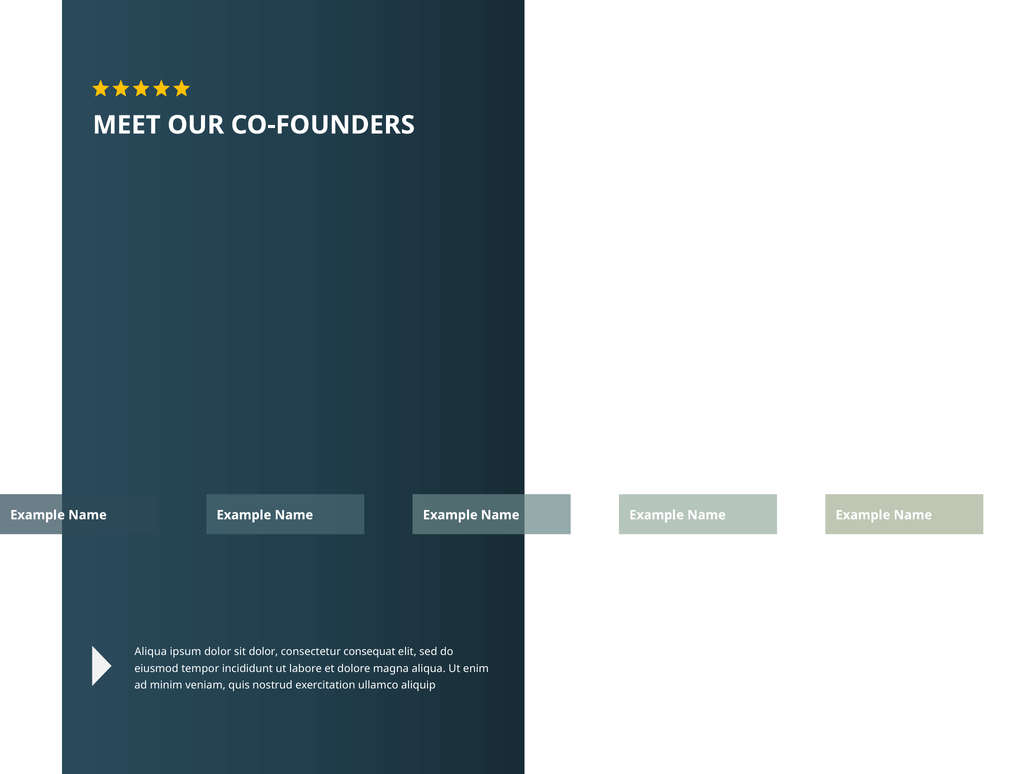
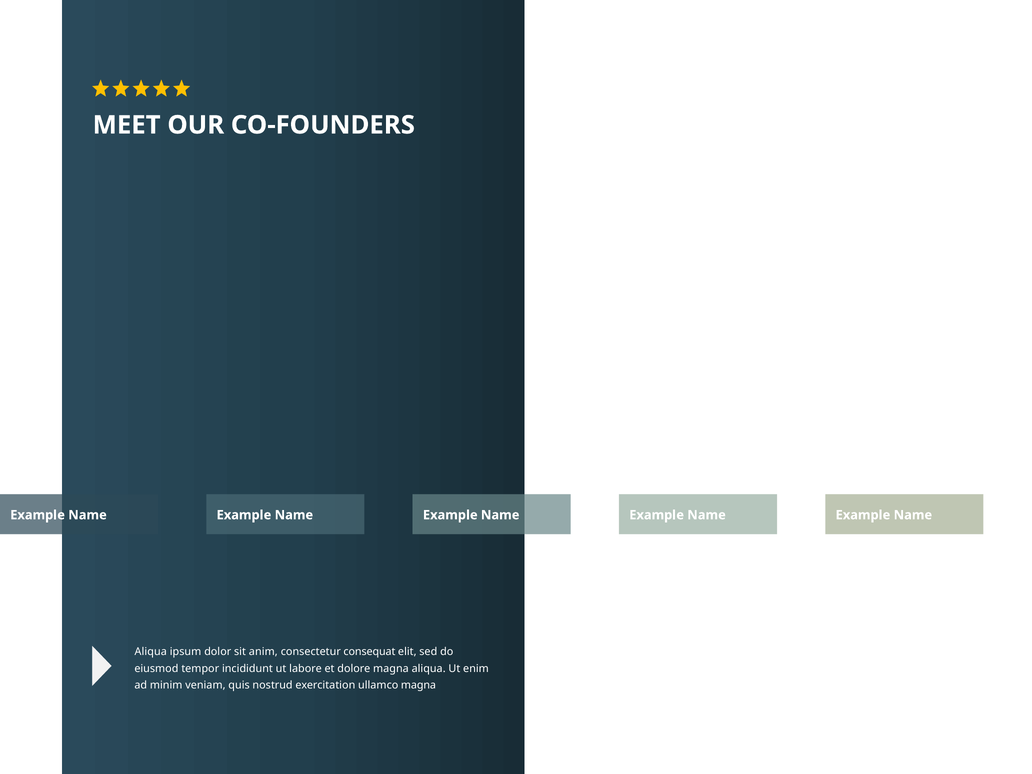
sit dolor: dolor -> anim (263, 652)
ullamco aliquip: aliquip -> magna (418, 685)
